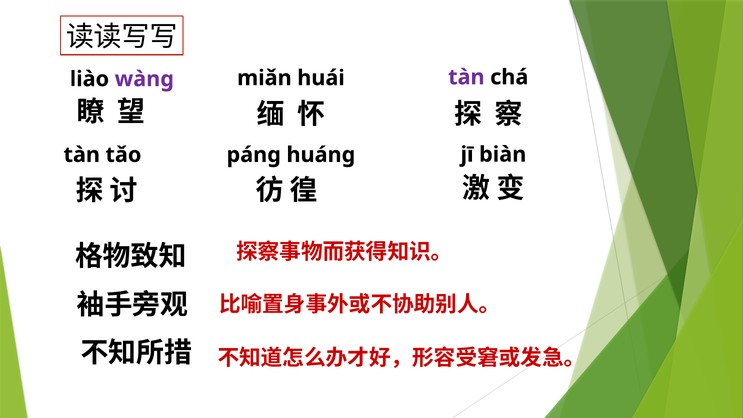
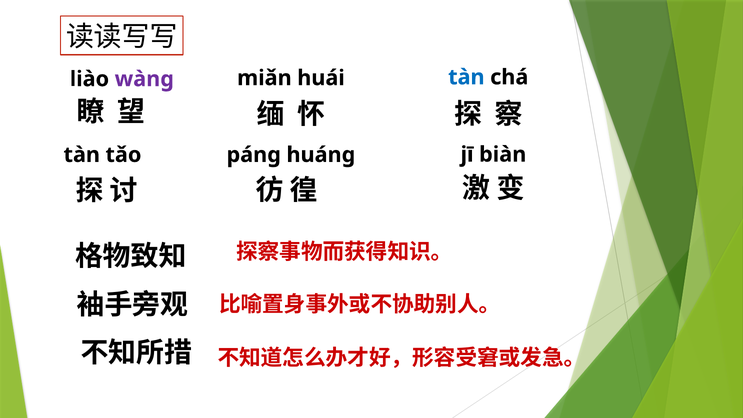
tàn colour: purple -> blue (466, 77)
